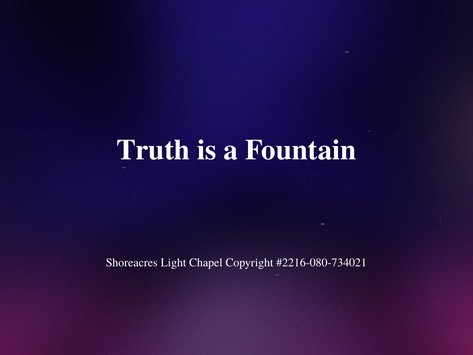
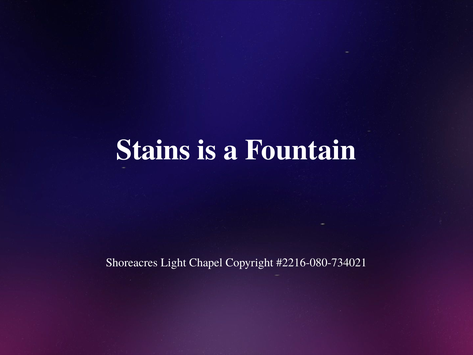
Truth: Truth -> Stains (153, 150)
